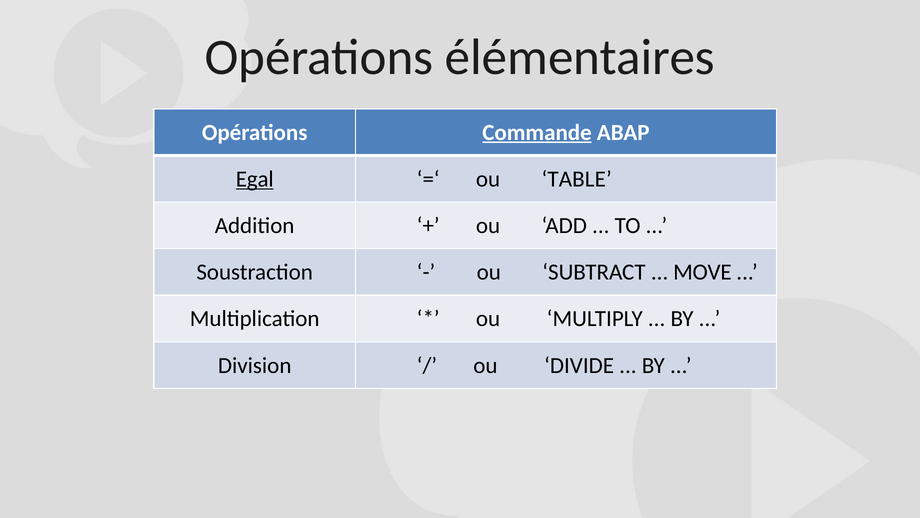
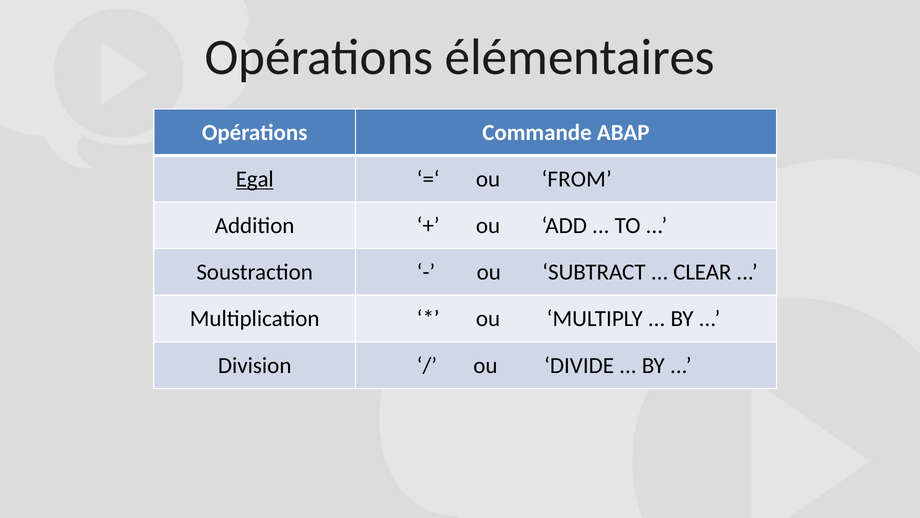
Commande underline: present -> none (537, 132)
TABLE: TABLE -> FROM (577, 179)
MOVE: MOVE -> CLEAR (702, 272)
